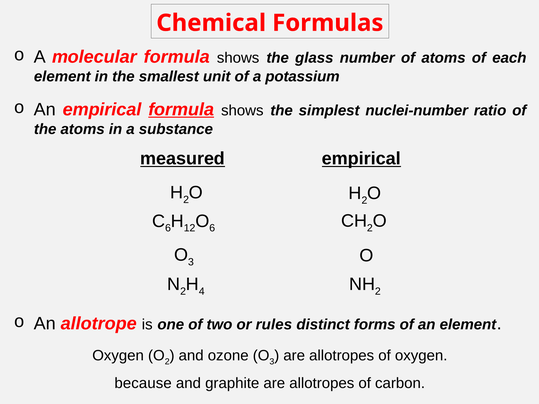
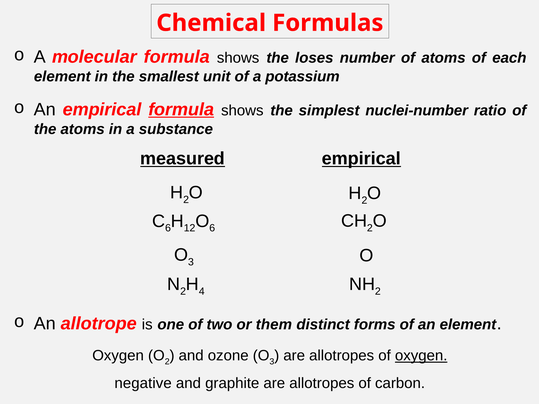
glass: glass -> loses (314, 58)
rules: rules -> them (274, 325)
oxygen underline: none -> present (421, 356)
because: because -> negative (143, 383)
